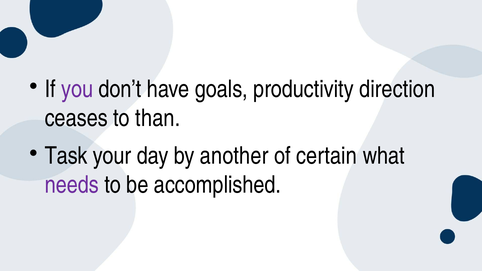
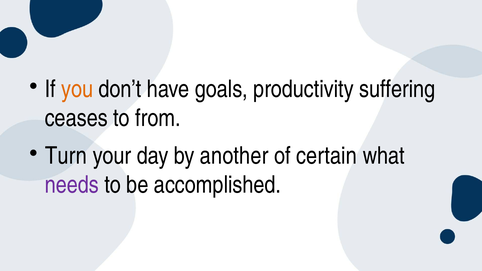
you colour: purple -> orange (77, 89)
direction: direction -> suffering (397, 89)
than: than -> from (158, 118)
Task: Task -> Turn (66, 156)
